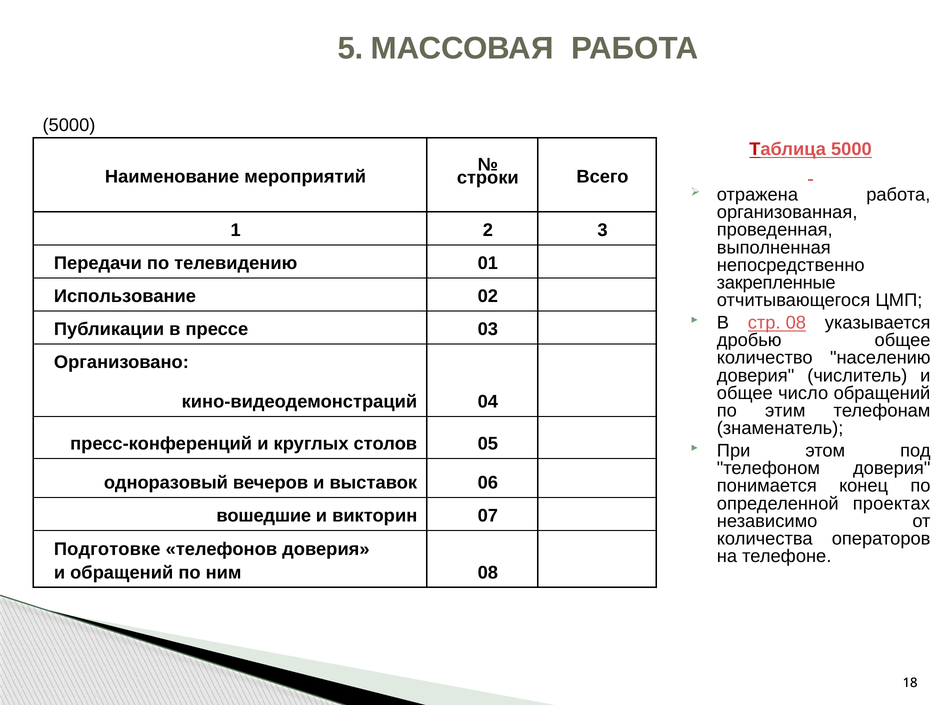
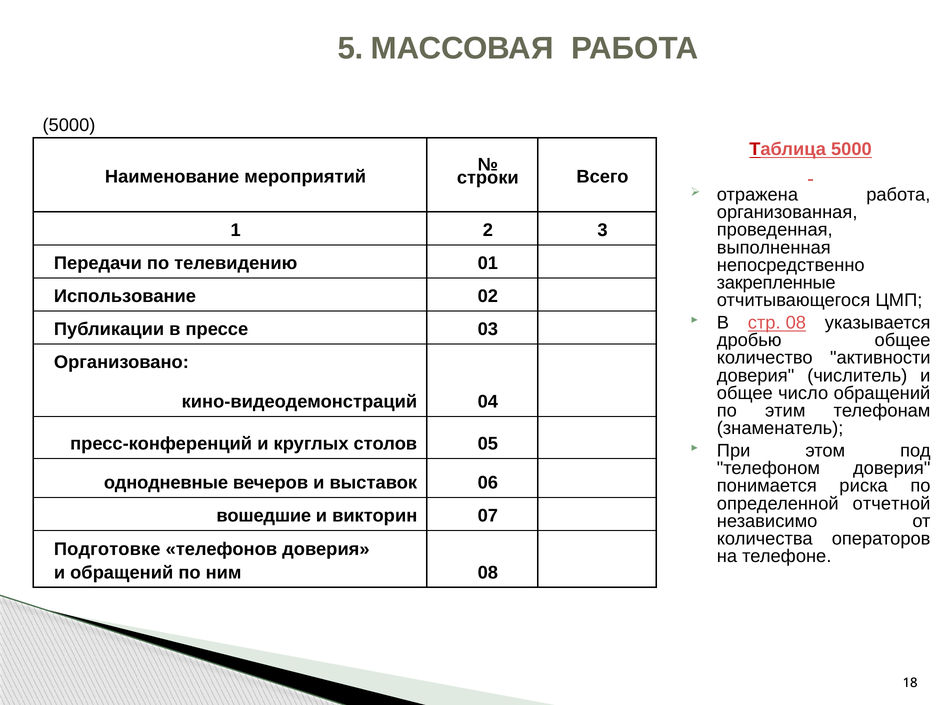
населению: населению -> активности (880, 358)
одноразовый: одноразовый -> однодневные (166, 483)
конец: конец -> риска (864, 486)
проектах: проектах -> отчетной (891, 503)
